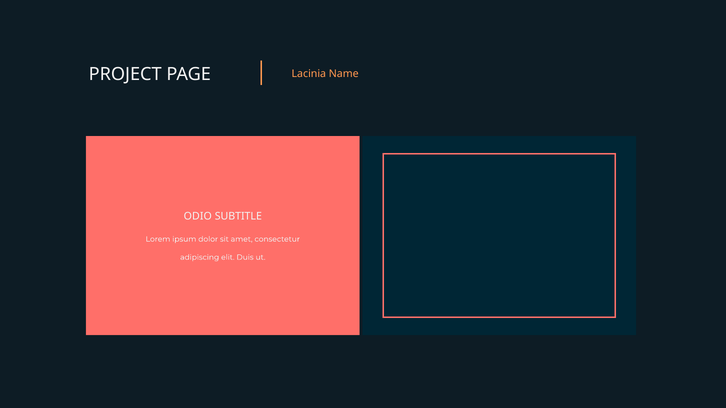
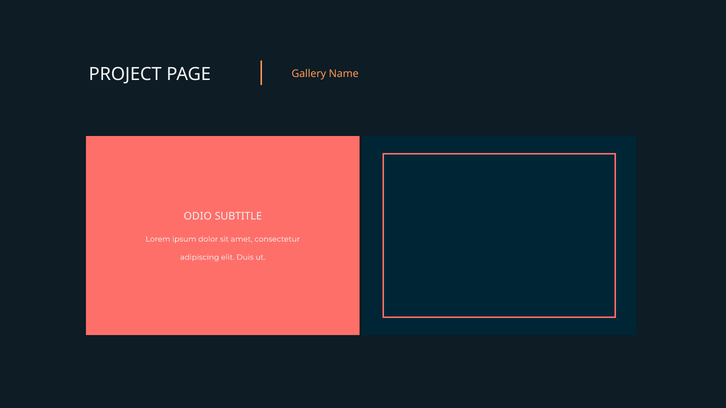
Lacinia: Lacinia -> Gallery (309, 74)
